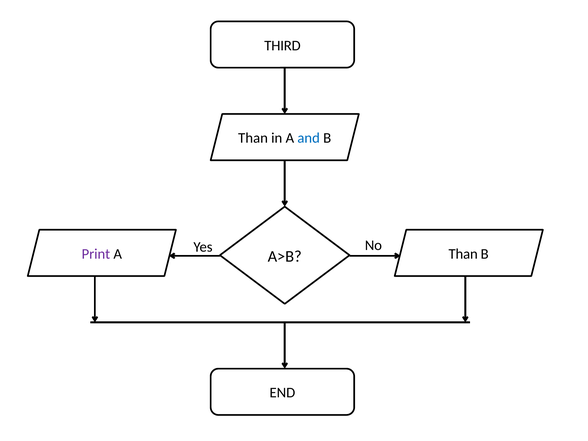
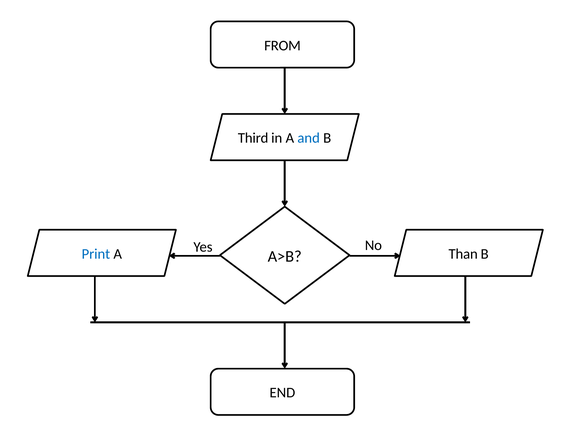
THIRD: THIRD -> FROM (282, 46)
Than: Than -> Third (253, 138)
Print colour: purple -> blue (96, 254)
